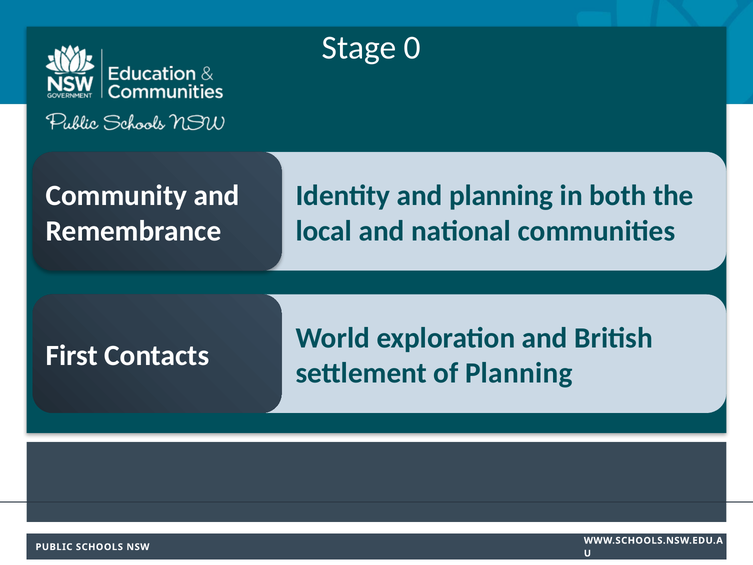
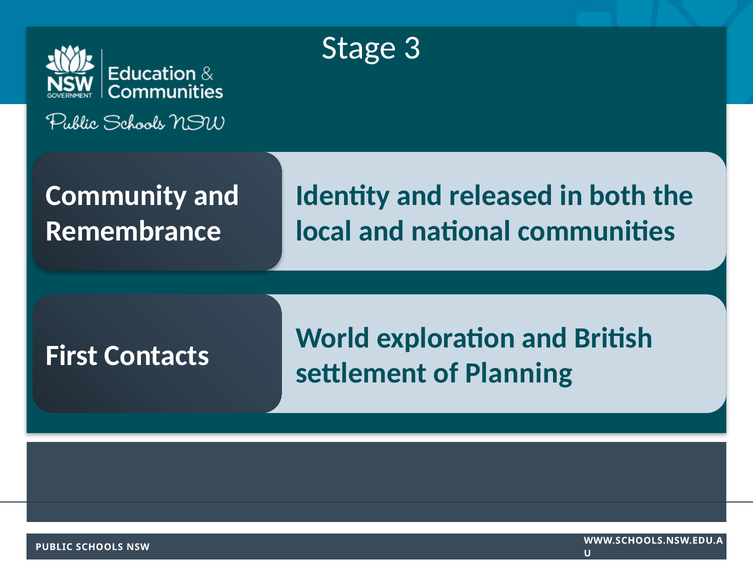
0: 0 -> 3 (412, 48)
and planning: planning -> released (501, 196)
